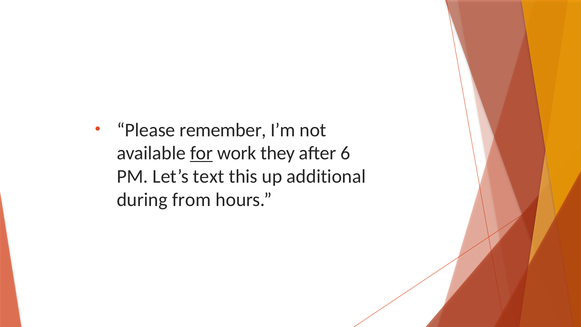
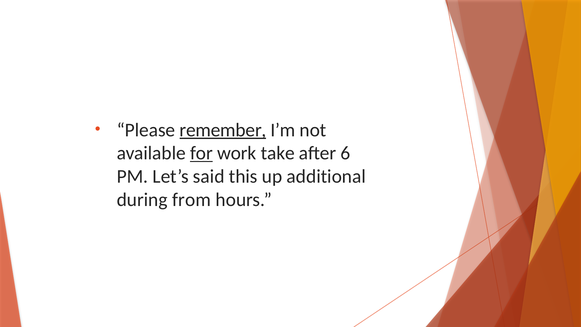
remember underline: none -> present (223, 130)
they: they -> take (278, 153)
text: text -> said (209, 176)
